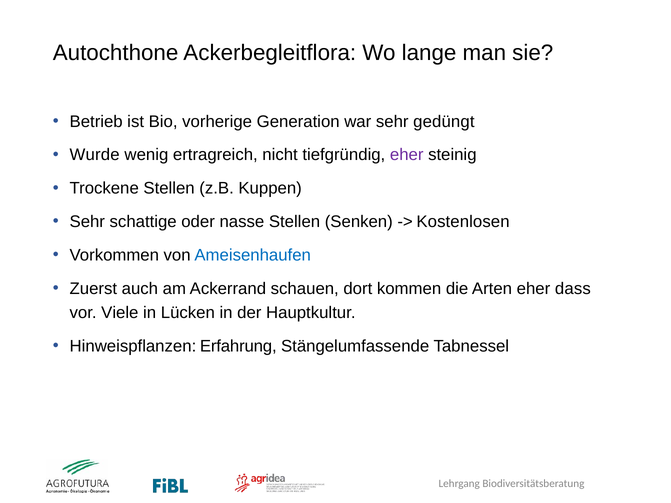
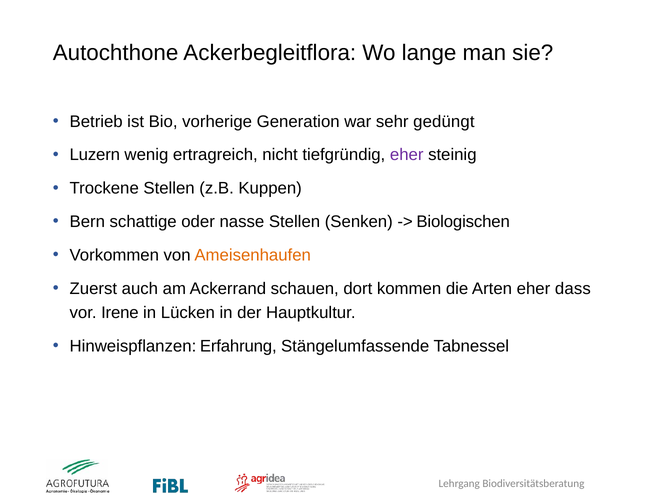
Wurde: Wurde -> Luzern (95, 155)
Sehr: Sehr -> Bern (87, 222)
Kostenlosen: Kostenlosen -> Biologischen (463, 222)
Ameisenhaufen colour: blue -> orange (253, 255)
Viele: Viele -> Irene (120, 313)
